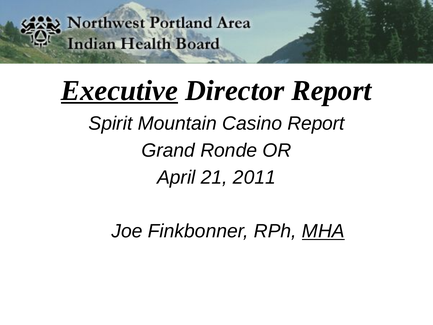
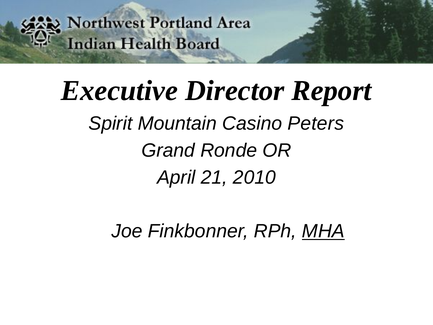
Executive underline: present -> none (119, 90)
Casino Report: Report -> Peters (316, 123)
2011: 2011 -> 2010 (254, 177)
